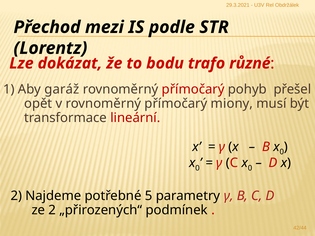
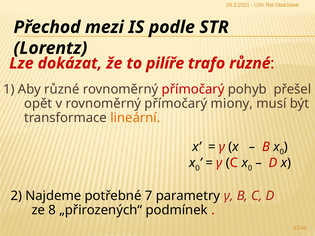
bodu: bodu -> pilíře (165, 63)
Aby garáž: garáž -> různé (62, 89)
lineární colour: red -> orange (135, 118)
5: 5 -> 7 (149, 196)
ze 2: 2 -> 8 (52, 210)
